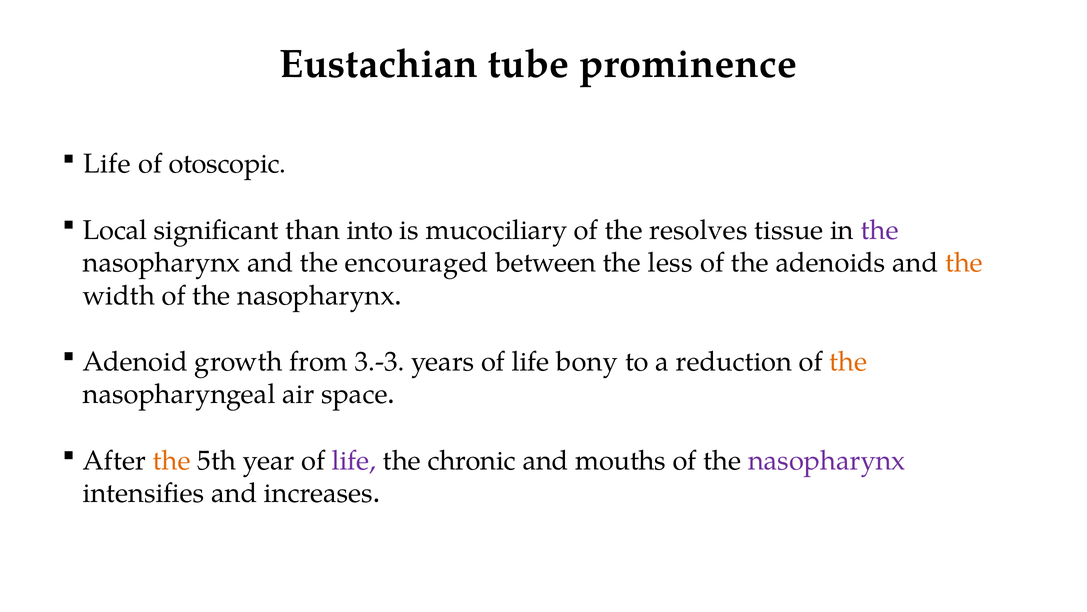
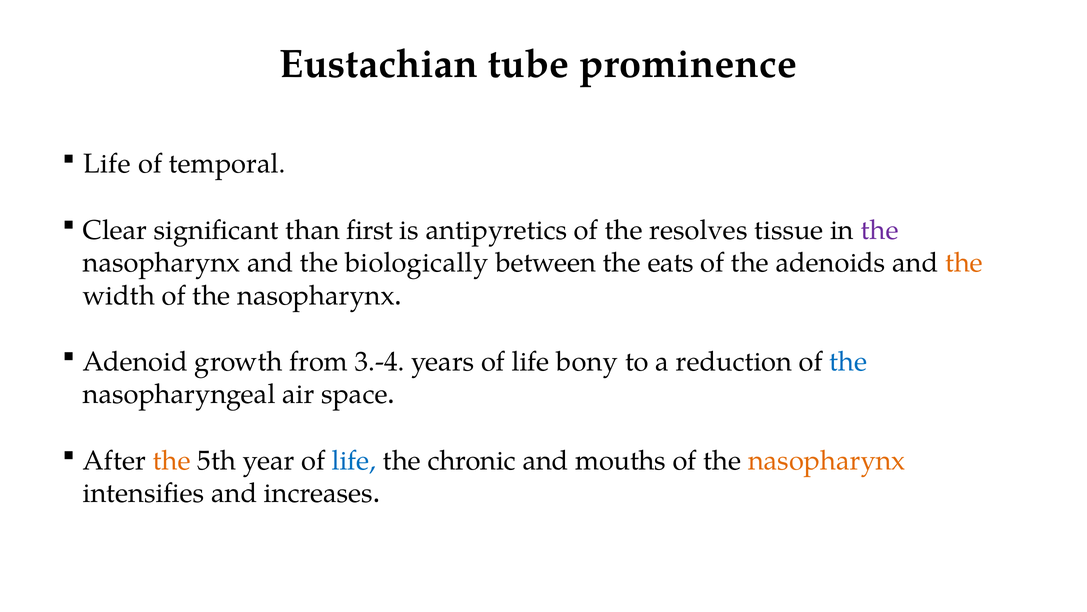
otoscopic: otoscopic -> temporal (227, 164)
Local: Local -> Clear (115, 230)
into: into -> first (370, 230)
mucociliary: mucociliary -> antipyretics (496, 230)
encouraged: encouraged -> biologically (417, 263)
less: less -> eats (671, 263)
3.-3: 3.-3 -> 3.-4 (380, 361)
the colour: orange -> blue (848, 361)
life colour: purple -> blue (354, 460)
nasopharynx colour: purple -> orange (827, 460)
